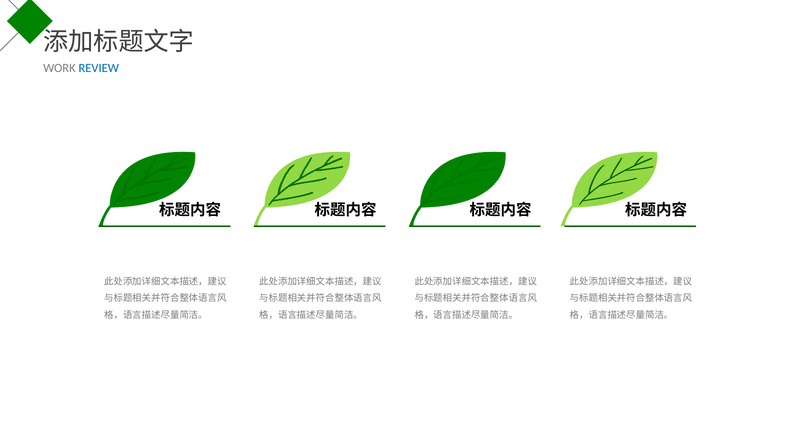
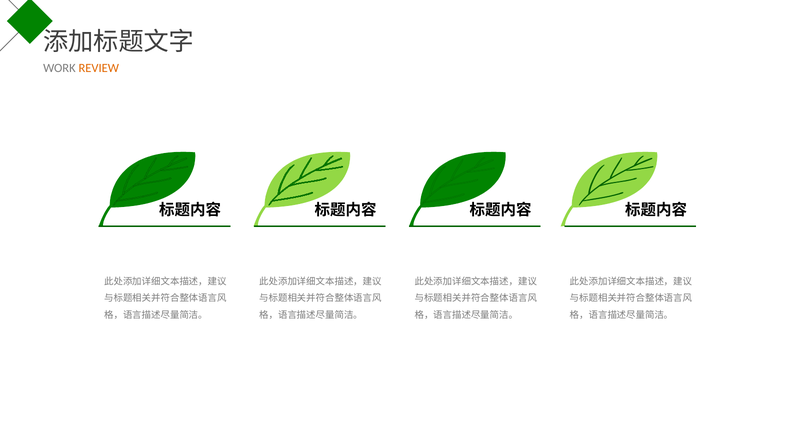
REVIEW colour: blue -> orange (99, 68)
